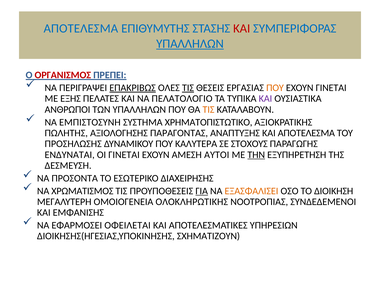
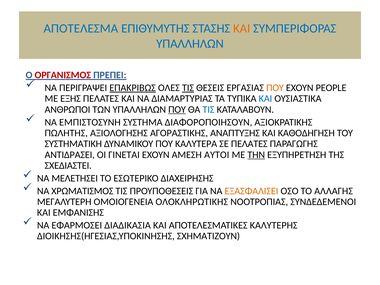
ΚΑΙ colour: red -> orange (242, 28)
ΥΠΑΛΛΗΛΩΝ underline: present -> none (190, 44)
ΕΧΟΥΝ ΓΙΝΕΤΑΙ: ΓΙΝΕΤΑΙ -> PEOPLE (331, 88)
ΠΕΛΑΤΟΛΟΓΙΟ: ΠΕΛΑΤΟΛΟΓΙΟ -> ΔΙΑΜΑΡΤΥΡΙΑΣ (182, 99)
ΚΑΙ colour: purple -> blue (265, 99)
ΠΟΥ underline: none -> present (177, 109)
ΤΙΣ colour: orange -> blue (209, 109)
ΧΡΗΜΑΤΟΠΙΣΤΩΤΙΚΟ: ΧΡΗΜΑΤΟΠΙΣΤΩΤΙΚΟ -> ΔΙΑΦΟΡΟΠΟΙΗΣΟΥΝ (209, 122)
ΠΑΡΑΓΟΝΤΑΣ: ΠΑΡΑΓΟΝΤΑΣ -> ΑΓΟΡΑΣΤΙΚΗΣ (179, 133)
ΚΑΙ ΑΠΟΤΕΛΕΣΜΑ: ΑΠΟΤΕΛΕΣΜΑ -> ΚΑΘΟΔΗΓΗΣΗ (306, 133)
ΠΡΟΣΗΛΩΣΗΣ: ΠΡΟΣΗΛΩΣΗΣ -> ΣΥΣΤΗΜΑΤΙΚΗ (73, 144)
ΣΕ ΣΤΟΧΟΥΣ: ΣΤΟΧΟΥΣ -> ΠΕΛΑΤΕΣ (249, 144)
ΕΝΔΥΝΑΤΑΙ: ΕΝΔΥΝΑΤΑΙ -> ΑΝΤΙΔΡΑΣΕΙ (70, 155)
ΔΕΣΜΕΥΣΗ: ΔΕΣΜΕΥΣΗ -> ΣΧΕΔΙΑΣΤΕΙ (68, 166)
ΠΡΟΣΟΝΤΑ: ΠΡΟΣΟΝΤΑ -> ΜΕΛΕΤΗΣΕΙ (75, 178)
ΓΙΑ underline: present -> none (202, 191)
ΔΙΟΙΚΗΣΗ: ΔΙΟΙΚΗΣΗ -> ΑΛΛΑΓΗΣ (334, 191)
ΟΦΕΙΛΕΤΑΙ: ΟΦΕΙΛΕΤΑΙ -> ΔΙΑΔΙΚΑΣΙΑ (128, 225)
ΥΠΗΡΕΣΙΩΝ: ΥΠΗΡΕΣΙΩΝ -> ΚΑΛΥΤΕΡΗΣ (274, 225)
